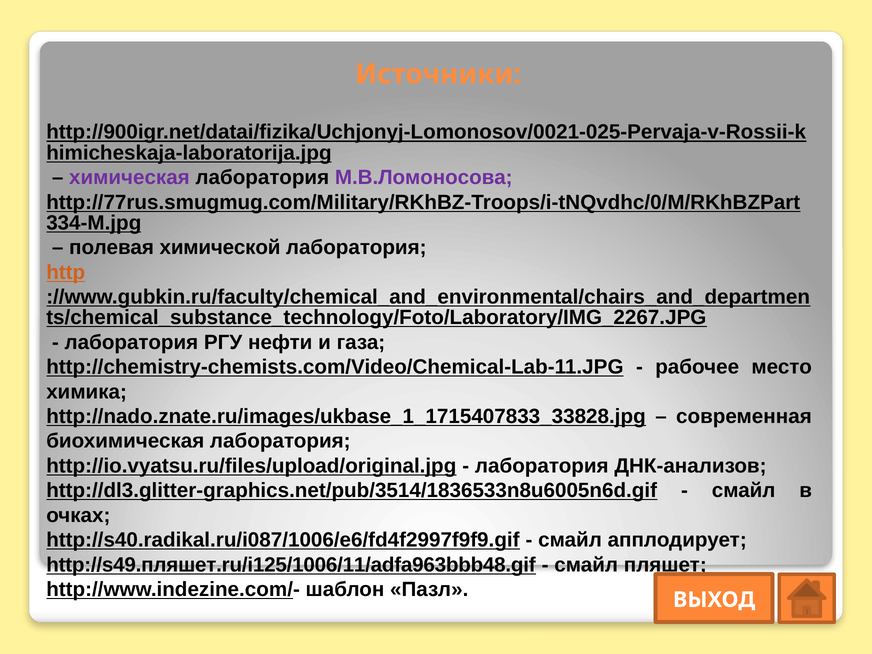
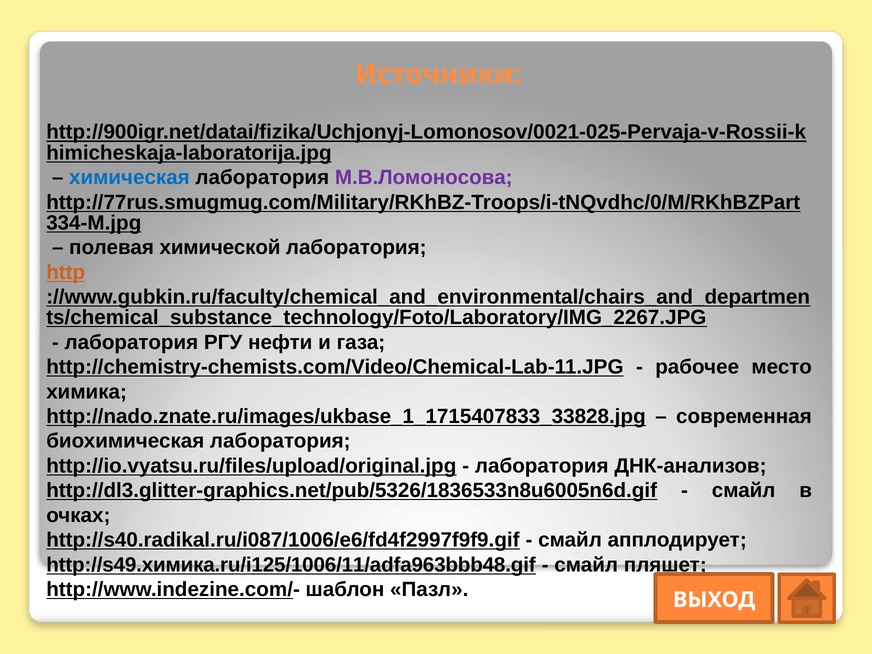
химическая colour: purple -> blue (129, 177)
http://dl3.glitter-graphics.net/pub/3514/1836533n8u6005n6d.gif: http://dl3.glitter-graphics.net/pub/3514/1836533n8u6005n6d.gif -> http://dl3.glitter-graphics.net/pub/5326/1836533n8u6005n6d.gif (352, 491)
http://s49.пляшет.ru/i125/1006/11/adfa963bbb48.gif: http://s49.пляшет.ru/i125/1006/11/adfa963bbb48.gif -> http://s49.химика.ru/i125/1006/11/adfa963bbb48.gif (291, 565)
